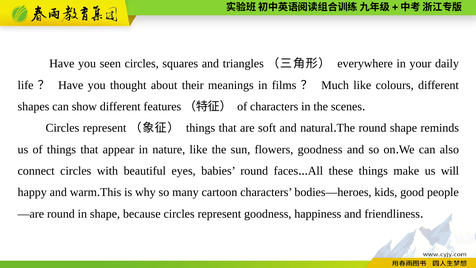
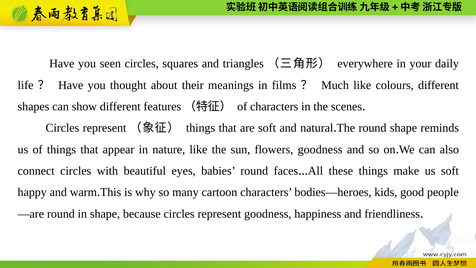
us will: will -> soft (450, 171)
